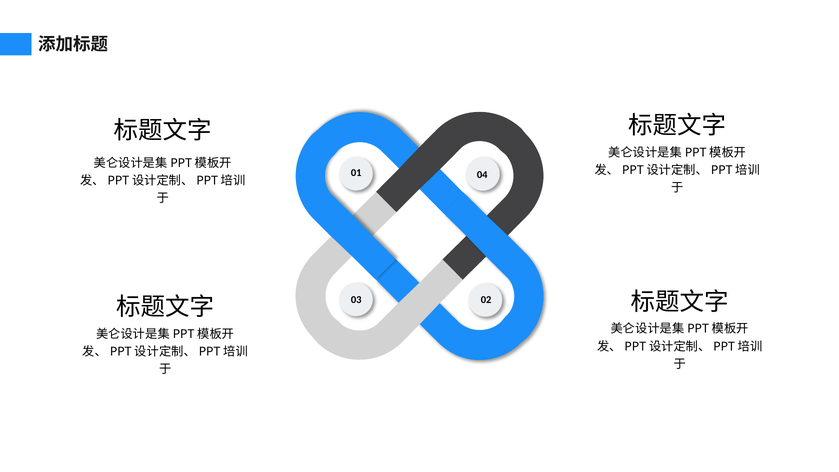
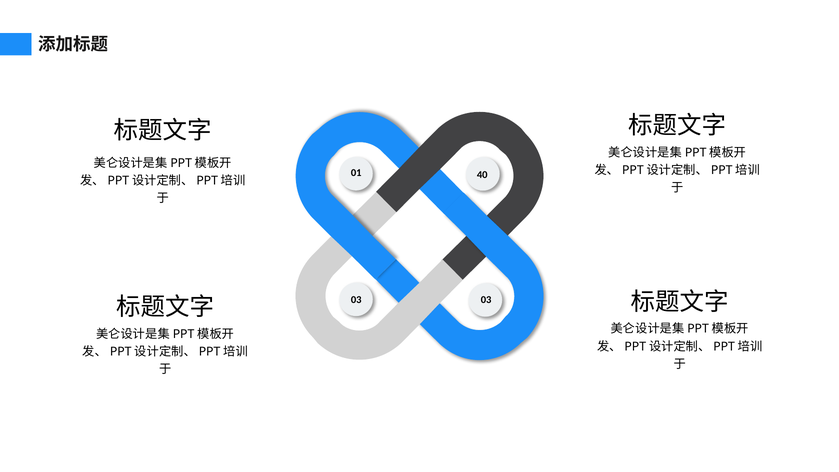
04: 04 -> 40 (482, 175)
03 02: 02 -> 03 (486, 300)
